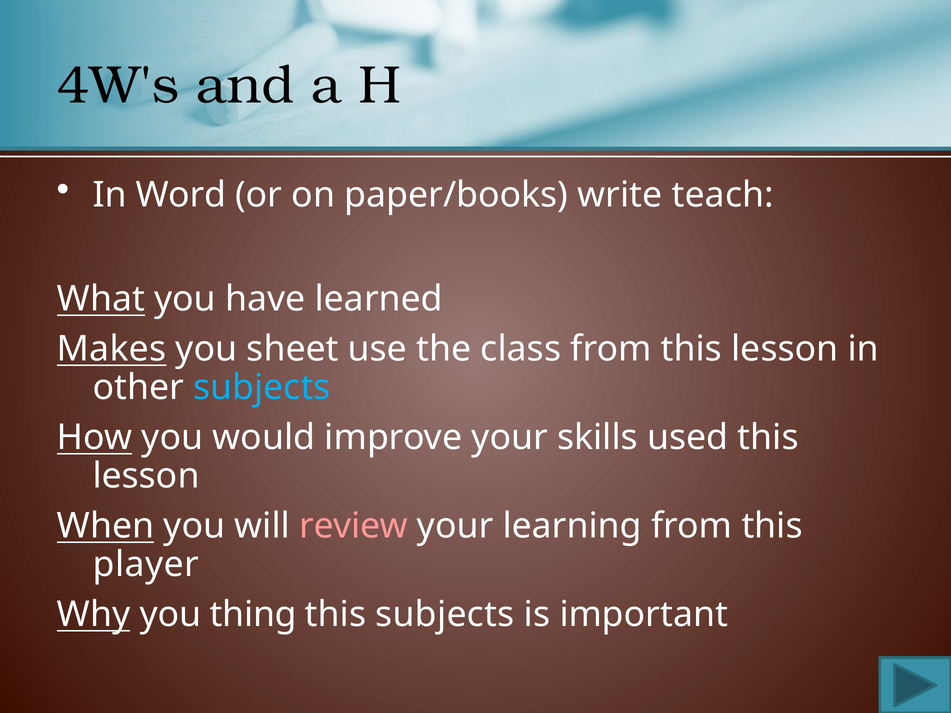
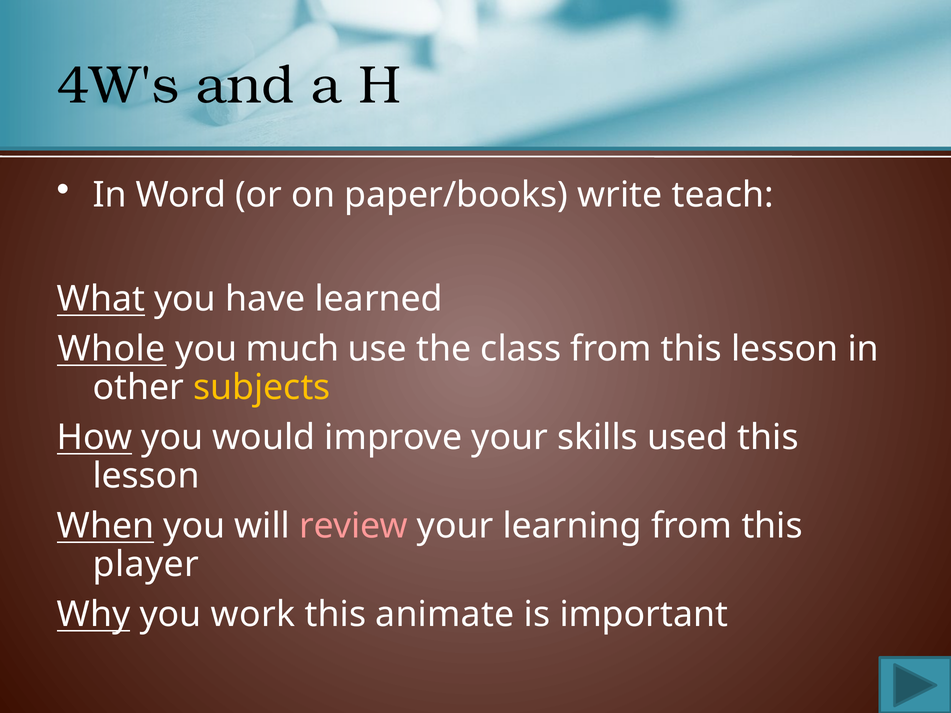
Makes: Makes -> Whole (111, 349)
sheet: sheet -> much (293, 349)
subjects colour: light blue -> yellow (262, 388)
thing: thing -> work (253, 615)
this subjects: subjects -> animate (445, 615)
